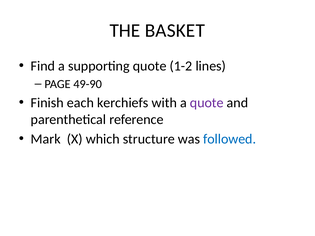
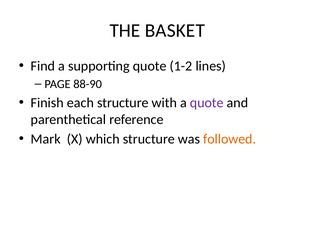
49-90: 49-90 -> 88-90 (88, 84)
each kerchiefs: kerchiefs -> structure (123, 103)
followed colour: blue -> orange (230, 139)
